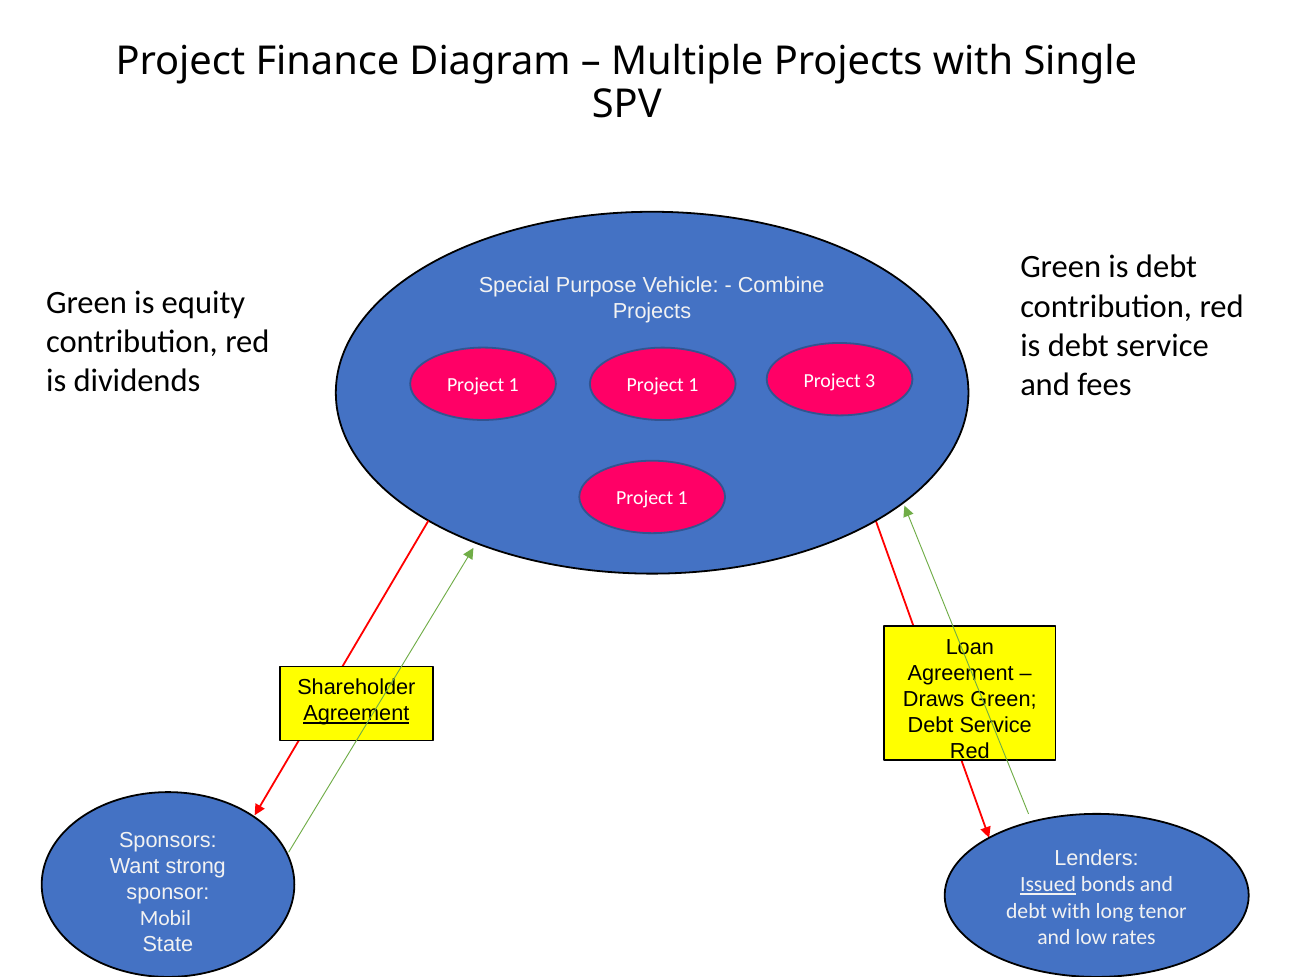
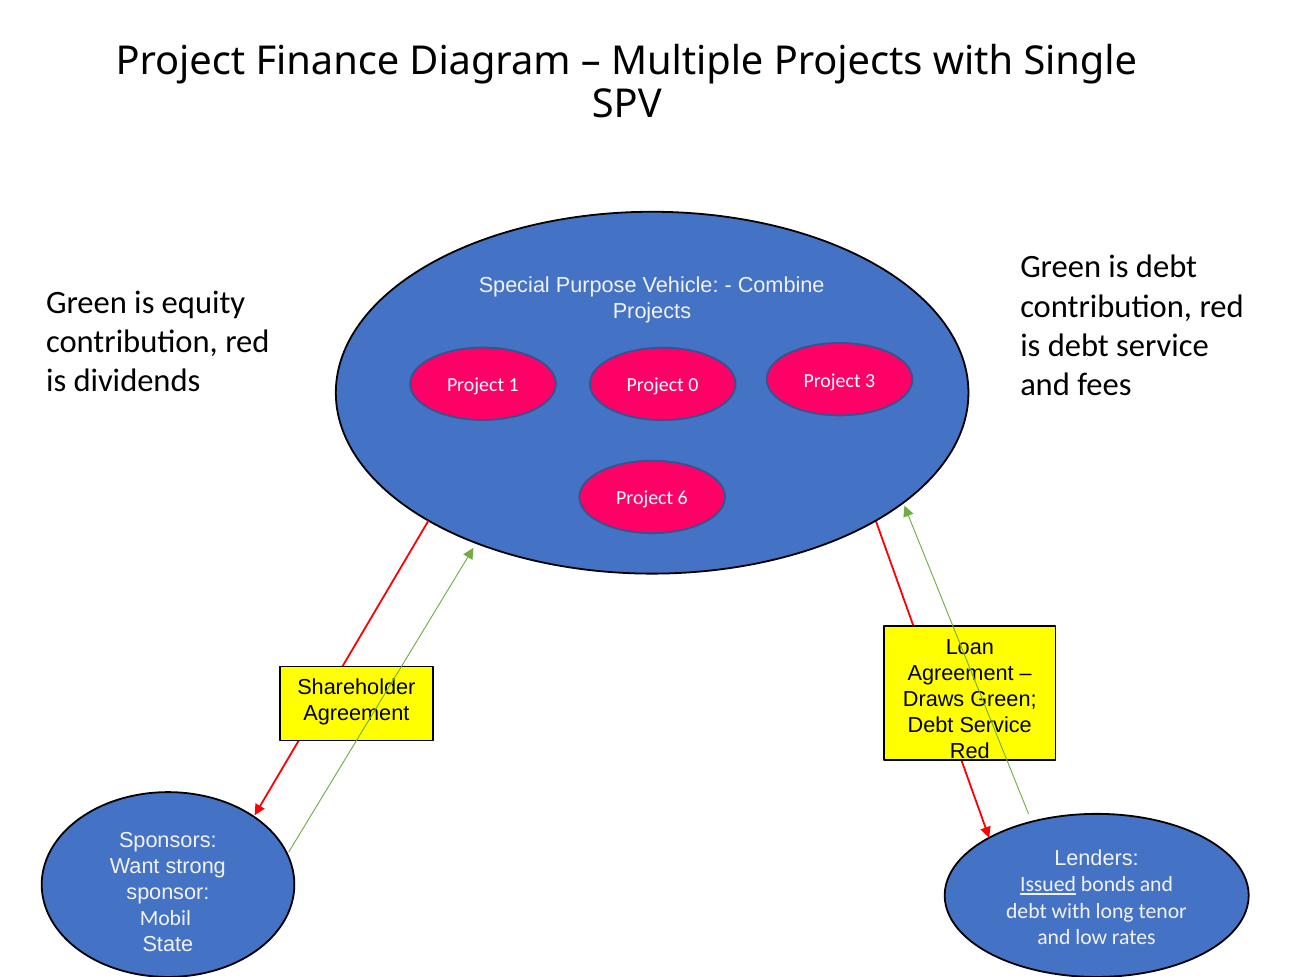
1 Project 1: 1 -> 0 (693, 385)
1: 1 -> 6 (683, 498)
Agreement underline: present -> none (356, 714)
